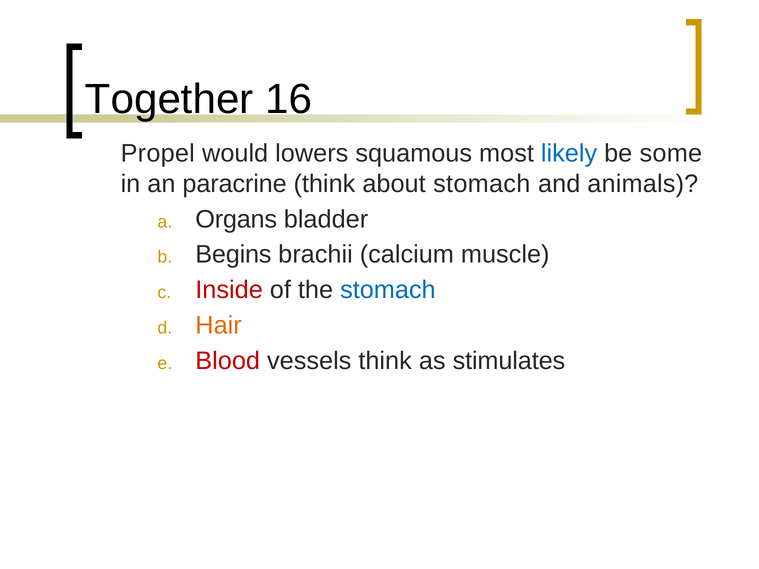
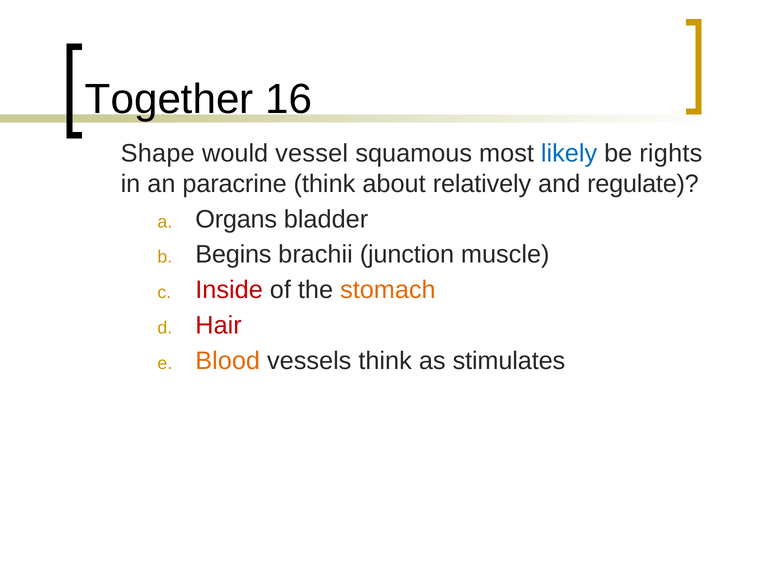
Propel: Propel -> Shape (158, 154)
lowers: lowers -> vessel (312, 154)
some: some -> rights (671, 154)
about stomach: stomach -> relatively (482, 184)
animals: animals -> regulate (643, 184)
calcium: calcium -> junction (407, 255)
stomach colour: blue -> orange (388, 290)
Hair colour: orange -> red (219, 326)
Blood colour: red -> orange (228, 361)
